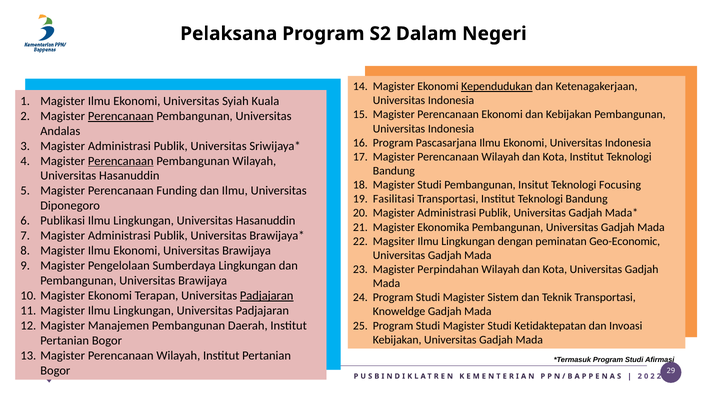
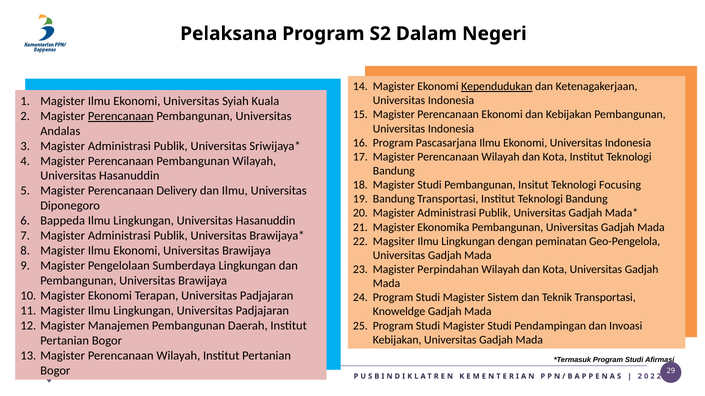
Perencanaan underline: present -> none (121, 161)
Funding: Funding -> Delivery (177, 191)
Fasilitasi: Fasilitasi -> Bandung (394, 199)
Publikasi: Publikasi -> Bappeda (63, 221)
Geo-Economic: Geo-Economic -> Geo-Pengelola (625, 242)
Padjajaran underline: present -> none (267, 296)
Ketidaktepatan: Ketidaktepatan -> Pendampingan (550, 326)
